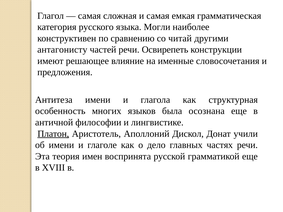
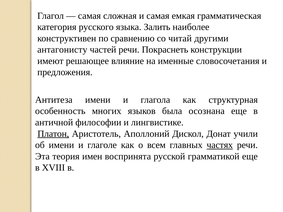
Могли: Могли -> Залить (157, 27)
Освирепеть: Освирепеть -> Покраснеть (165, 50)
дело: дело -> всем (156, 145)
частях underline: none -> present (220, 145)
